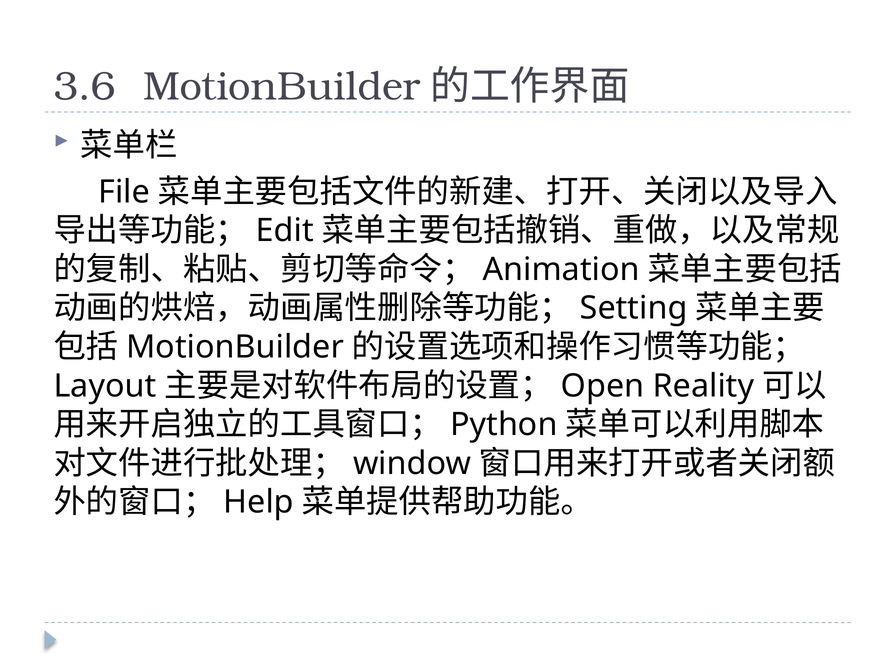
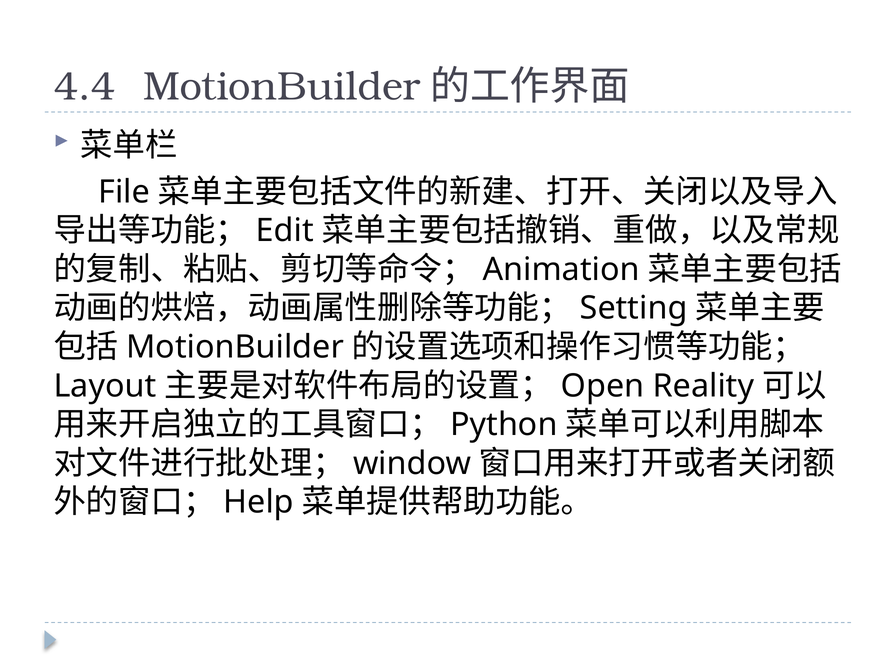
3.6: 3.6 -> 4.4 (85, 86)
